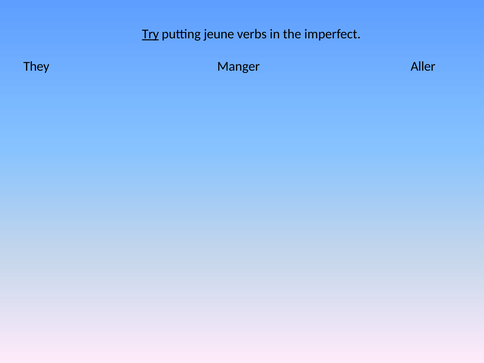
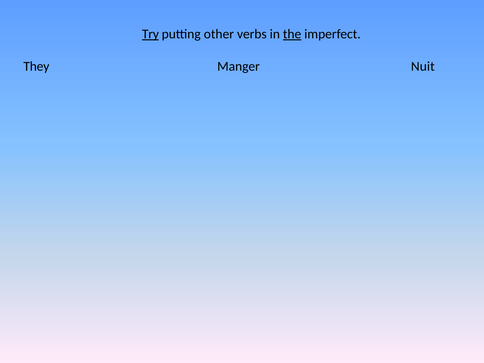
jeune: jeune -> other (219, 34)
the underline: none -> present (292, 34)
Aller: Aller -> Nuit (423, 66)
